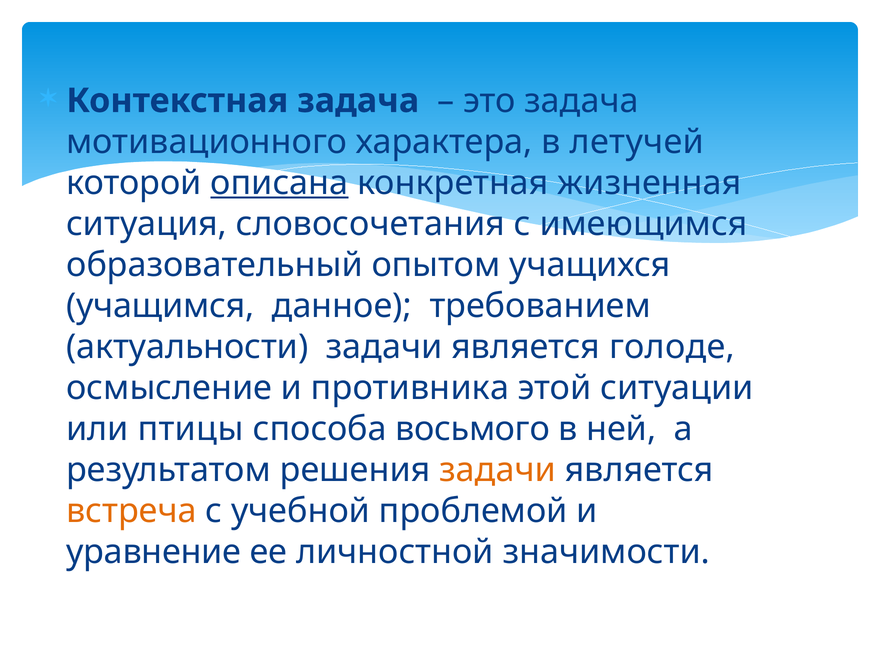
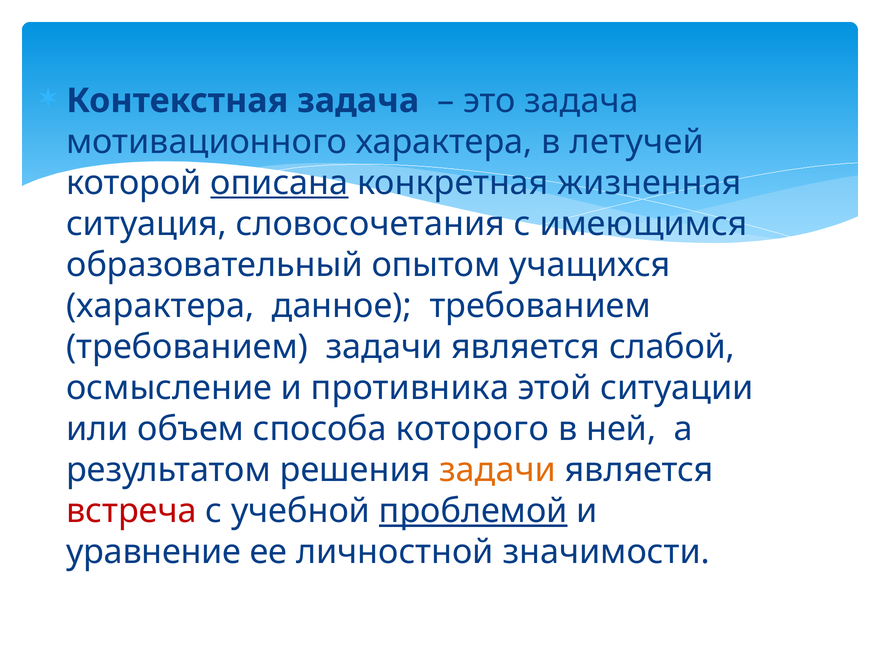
учащимся: учащимся -> характера (160, 306)
актуальности: актуальности -> требованием (187, 347)
голоде: голоде -> слабой (672, 347)
птицы: птицы -> объем (191, 429)
восьмого: восьмого -> которого (472, 429)
встреча colour: orange -> red (131, 511)
проблемой underline: none -> present (473, 511)
